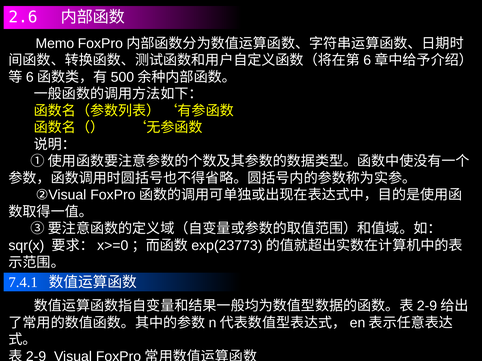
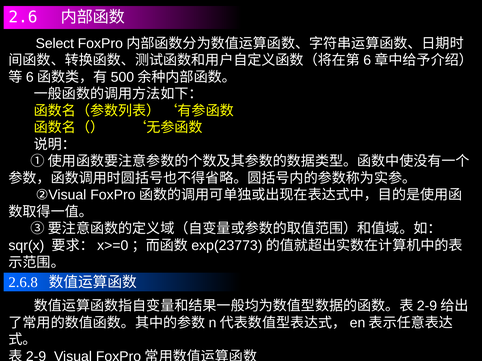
Memo: Memo -> Select (55, 43)
7.4.1: 7.4.1 -> 2.6.8 (23, 283)
